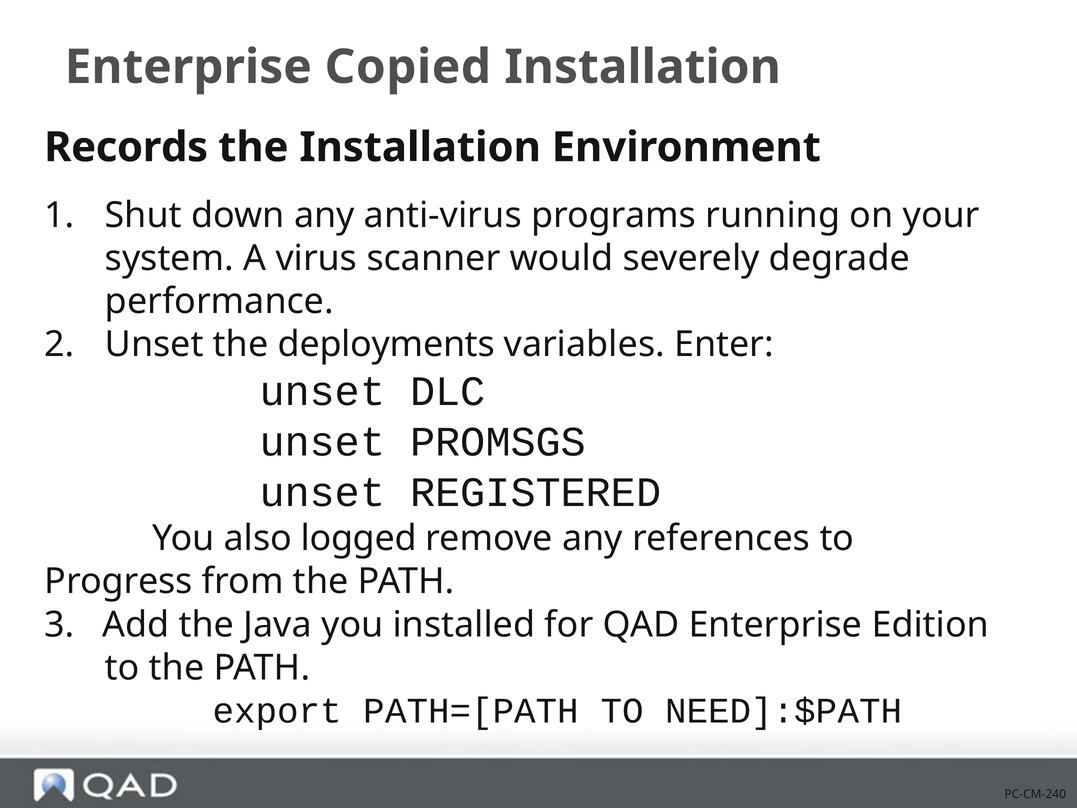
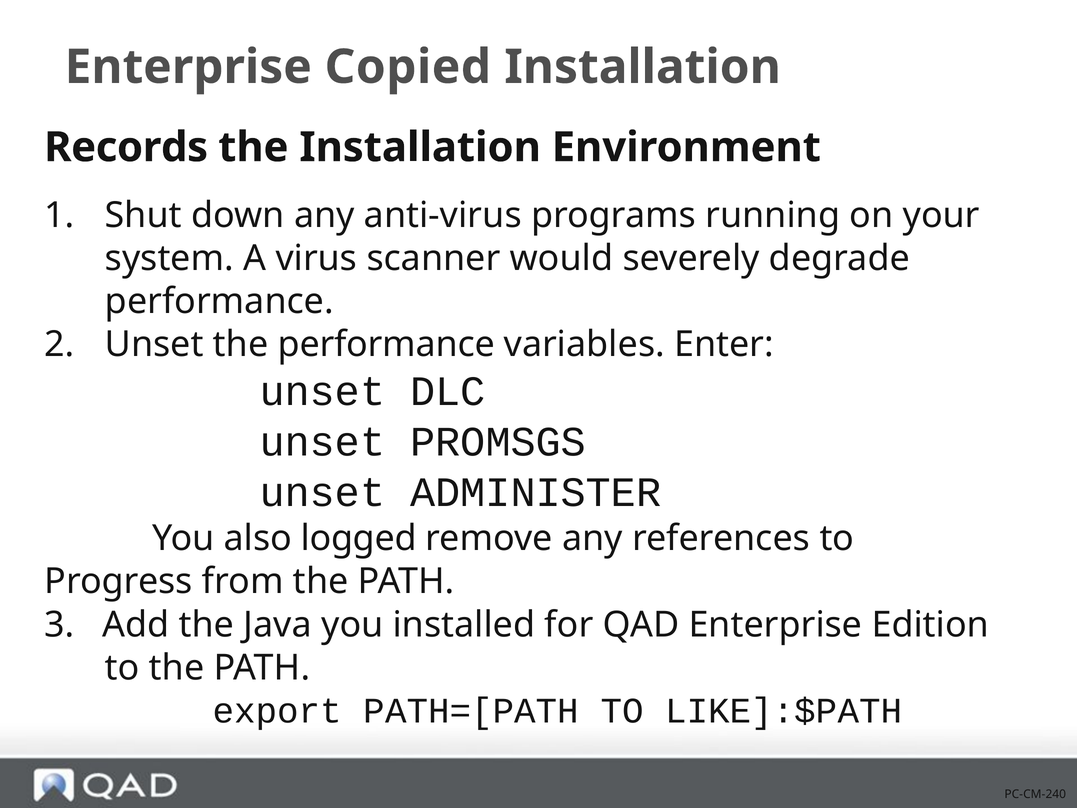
the deployments: deployments -> performance (386, 344)
REGISTERED: REGISTERED -> ADMINISTER (536, 492)
NEED]:$PATH: NEED]:$PATH -> LIKE]:$PATH (784, 711)
